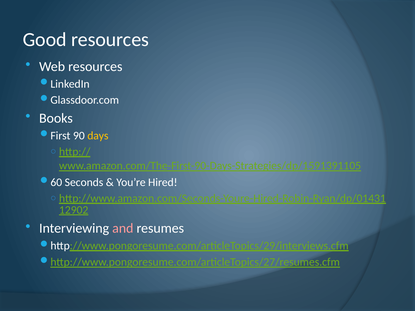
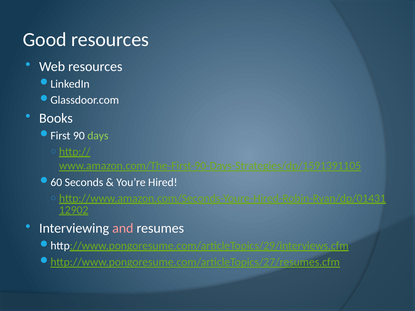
days colour: yellow -> light green (98, 136)
